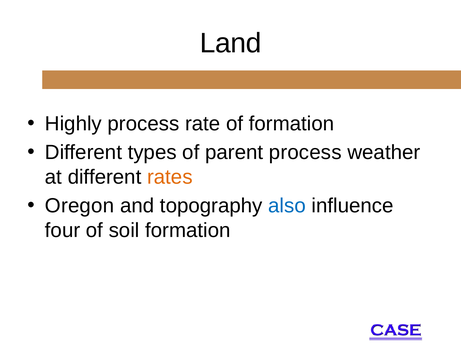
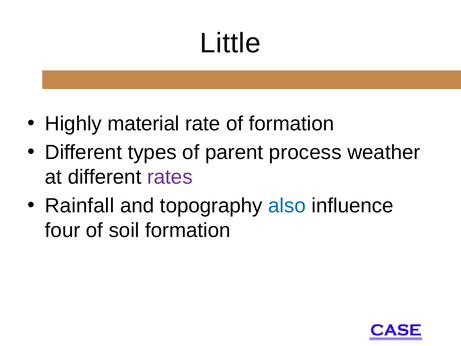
Land: Land -> Little (230, 43)
Highly process: process -> material (144, 124)
rates colour: orange -> purple (170, 177)
Oregon: Oregon -> Rainfall (80, 206)
